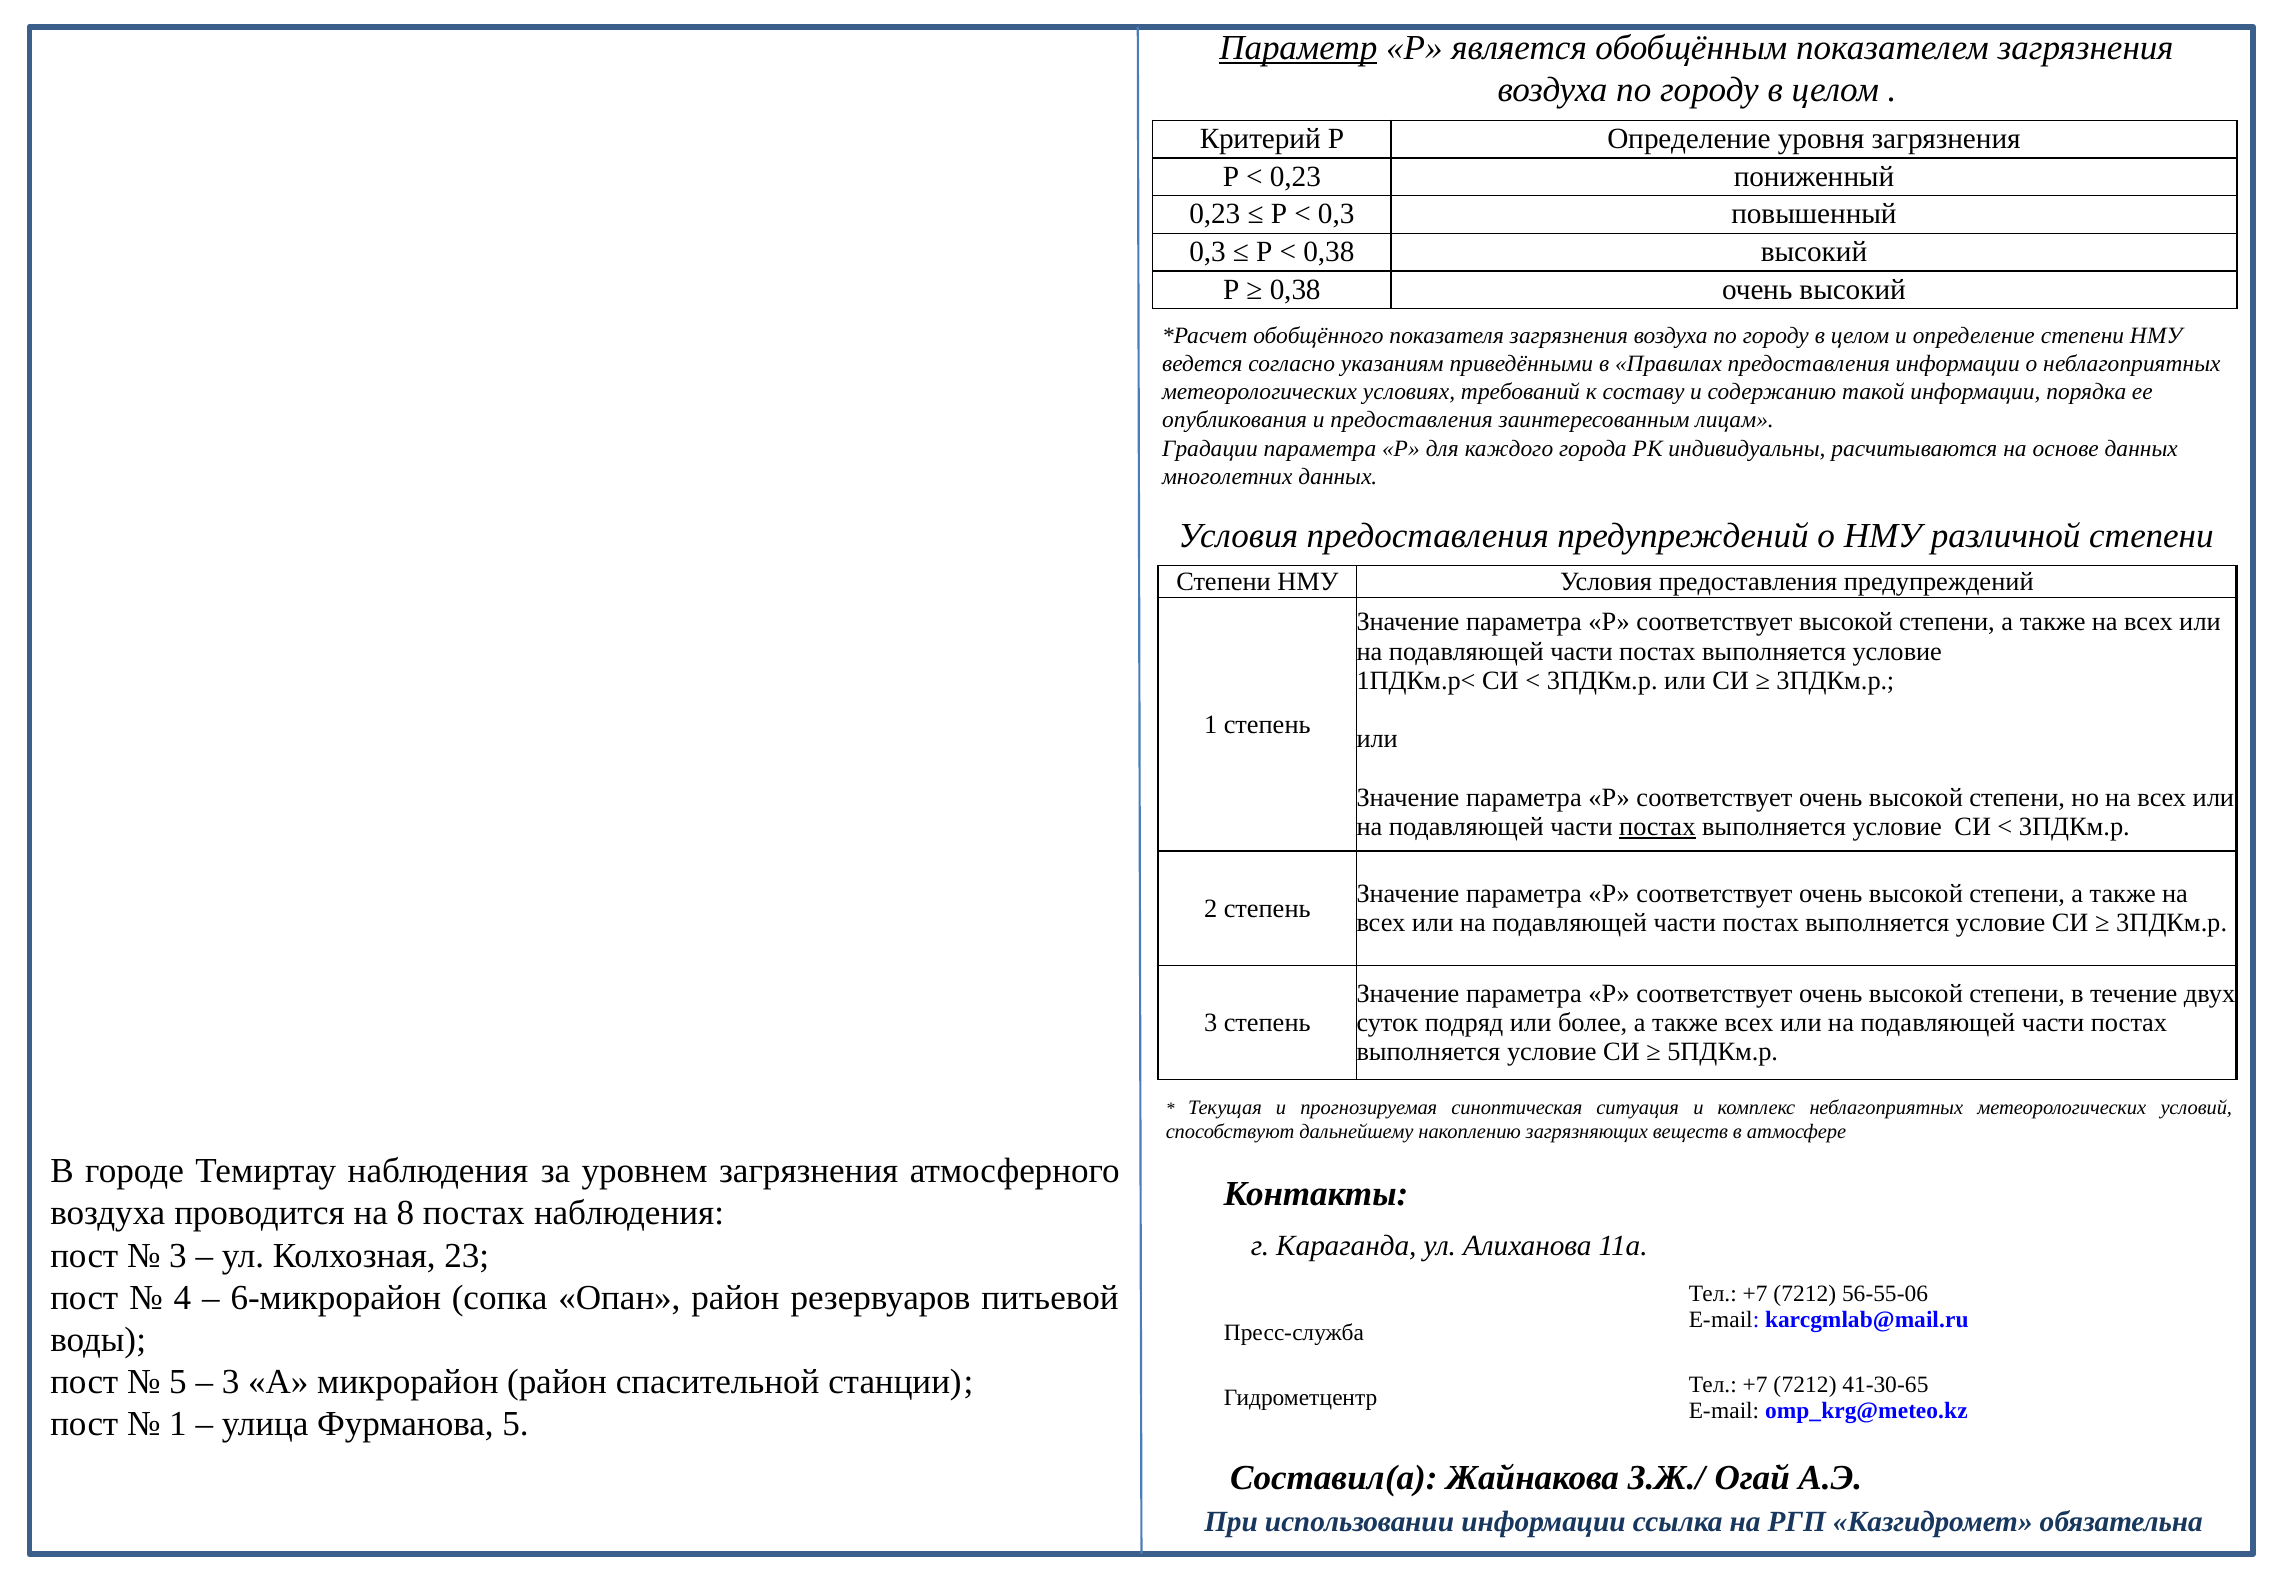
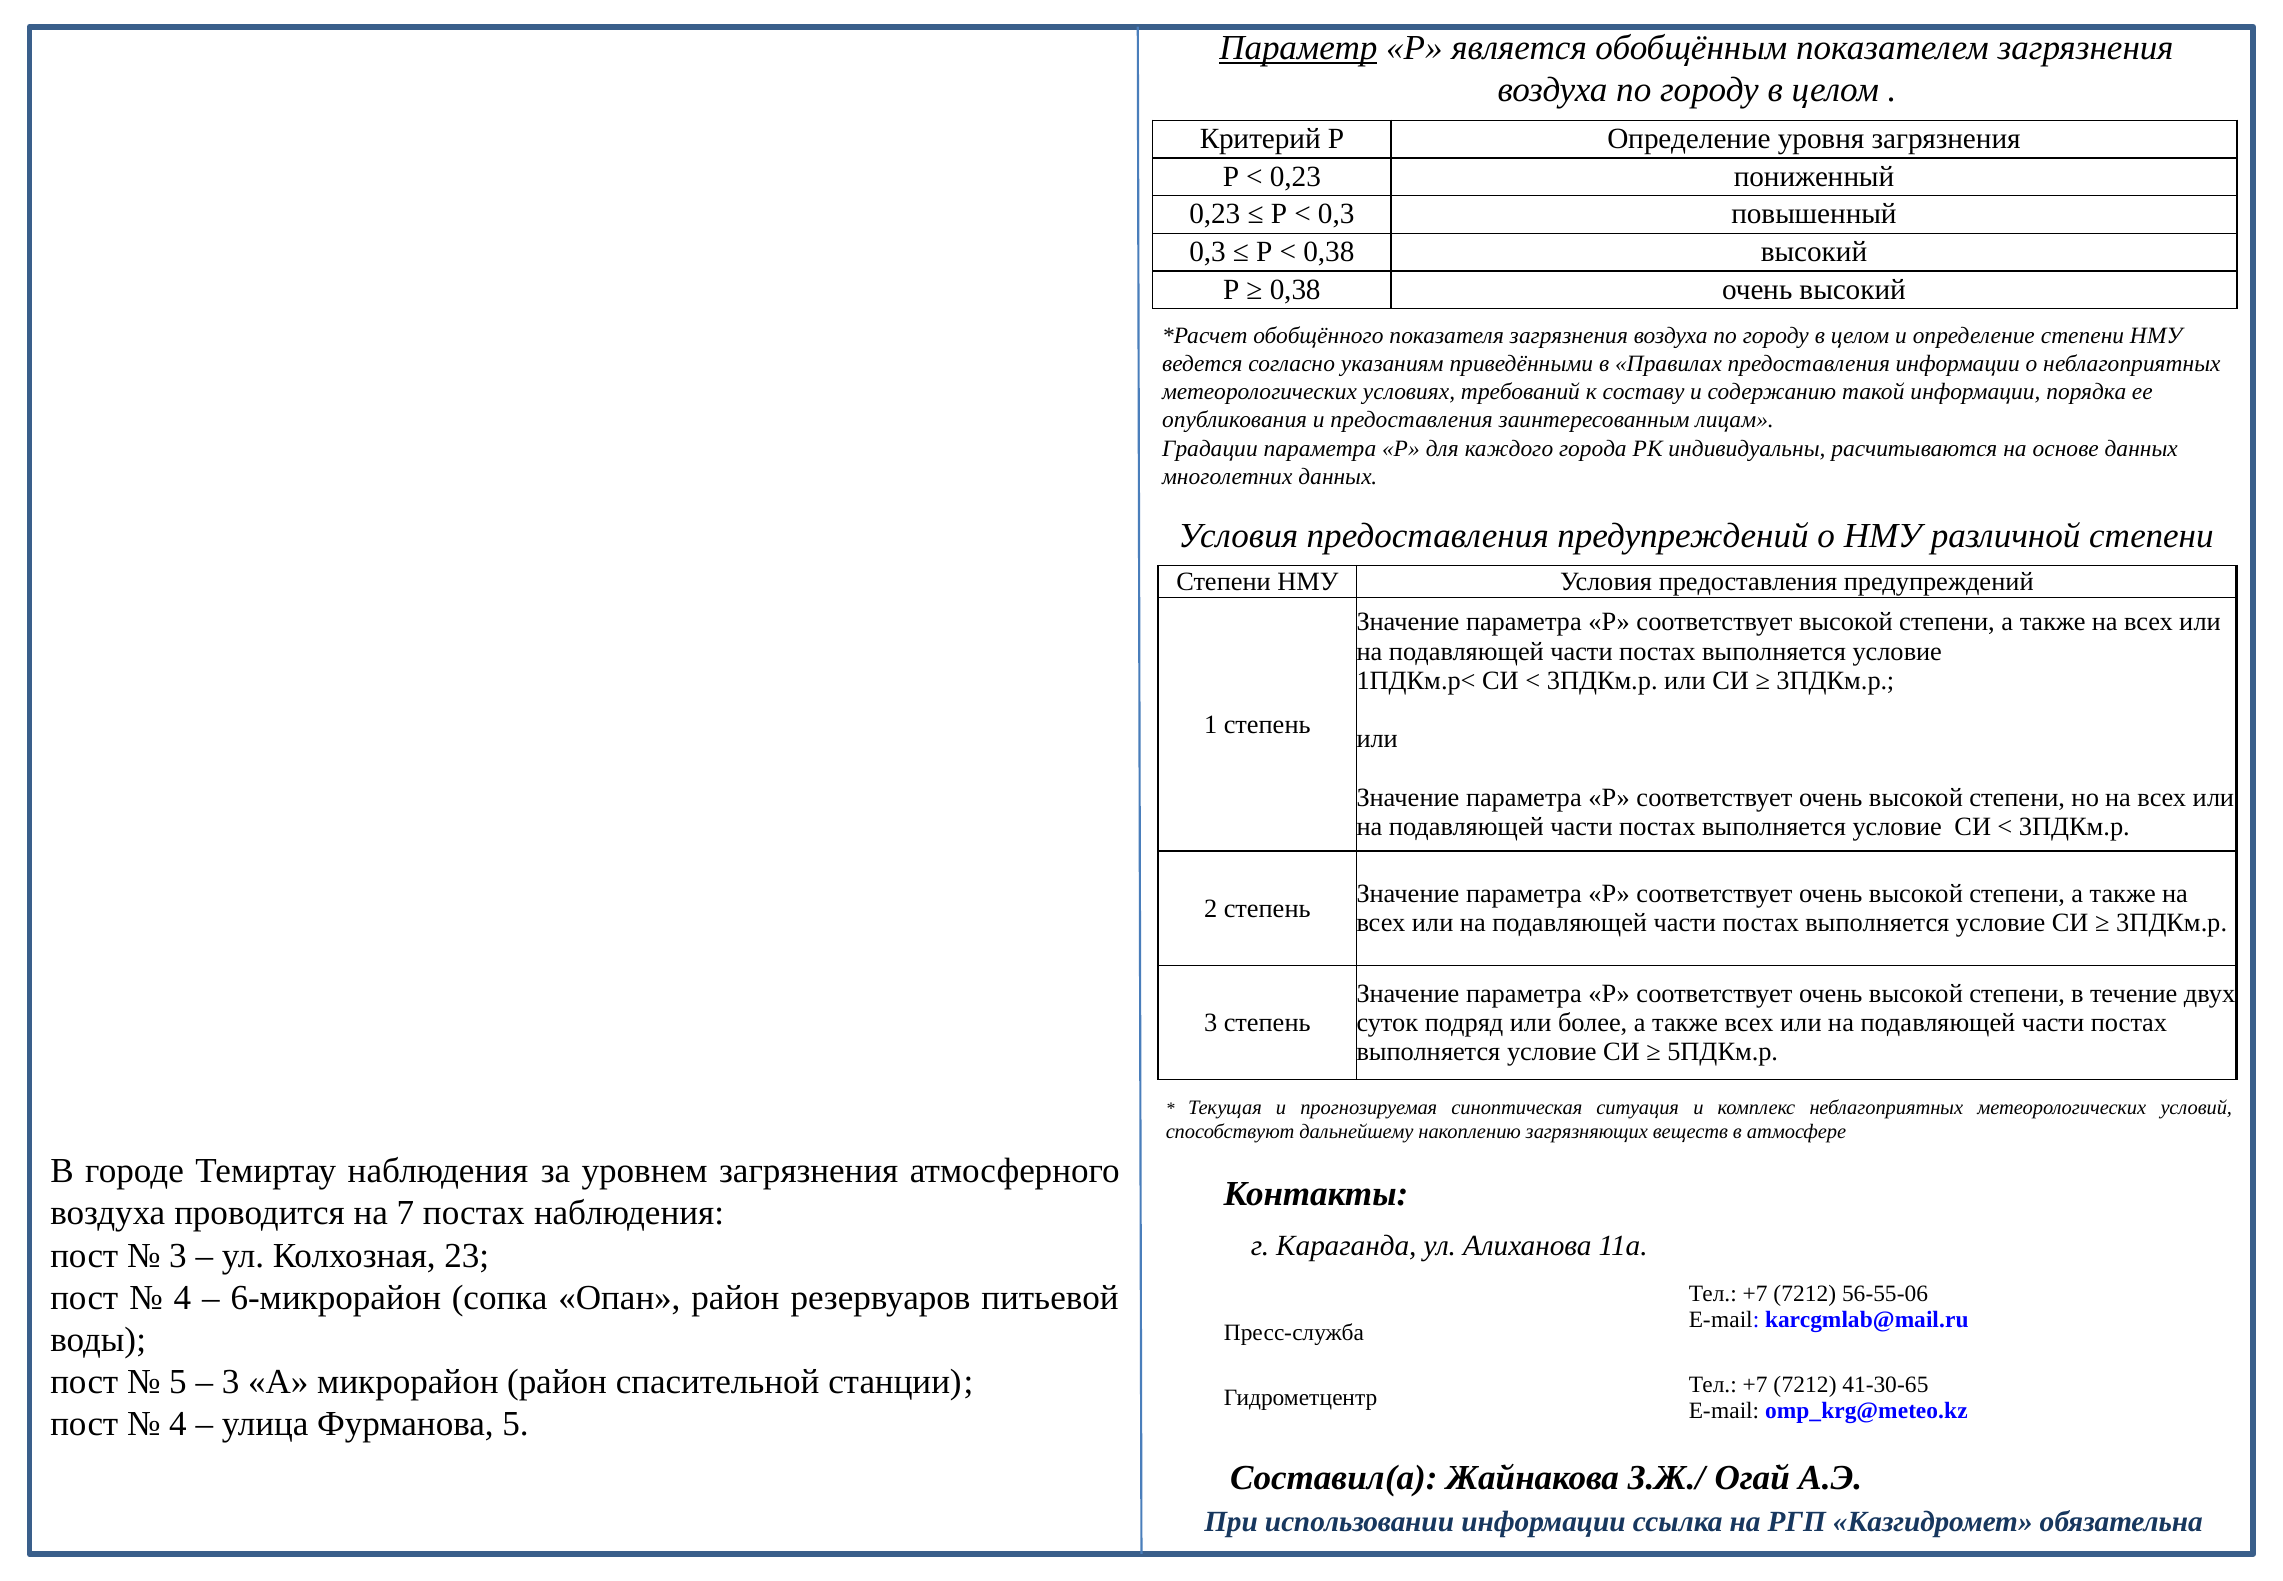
постах underline: present -> none (1657, 826)
8: 8 -> 7 (405, 1213)
1: 1 -> 4 (178, 1424)
